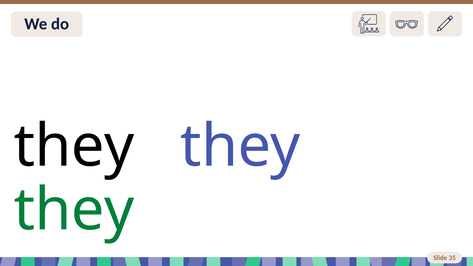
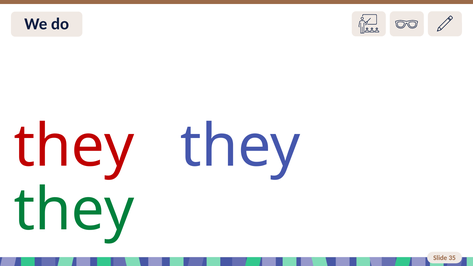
they colour: black -> red (74, 146)
